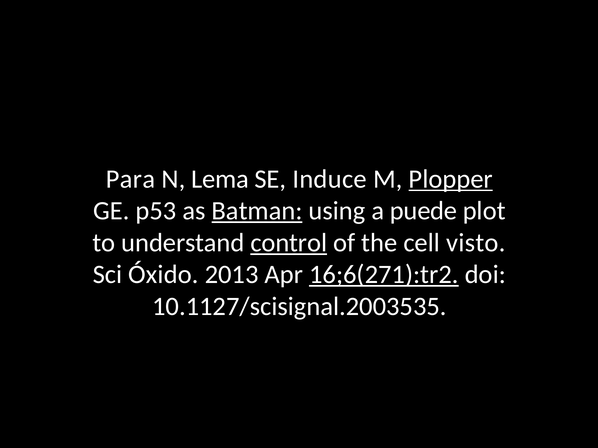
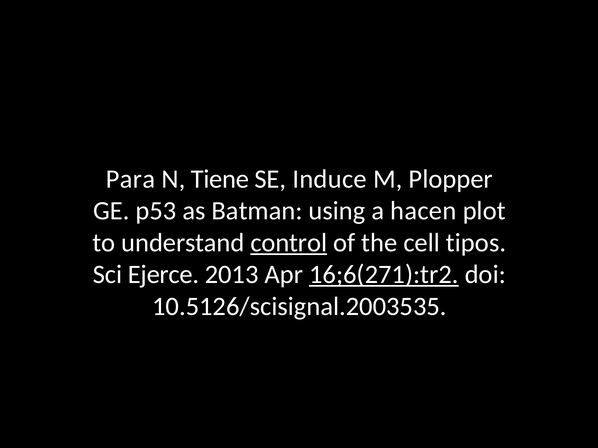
Lema: Lema -> Tiene (220, 179)
Plopper underline: present -> none (451, 179)
Batman underline: present -> none (257, 211)
puede: puede -> hacen (423, 211)
visto: visto -> tipos (476, 243)
Óxido: Óxido -> Ejerce (164, 275)
10.1127/scisignal.2003535: 10.1127/scisignal.2003535 -> 10.5126/scisignal.2003535 (299, 307)
